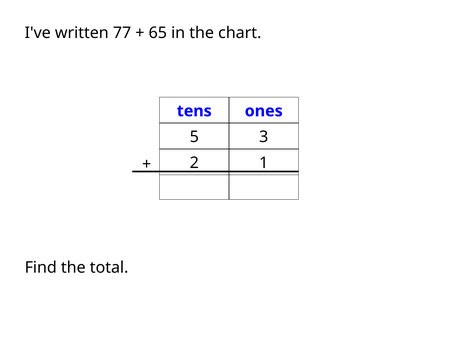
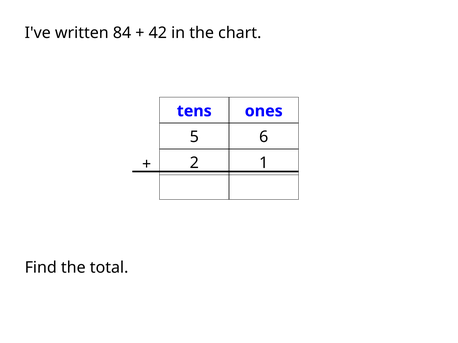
77: 77 -> 84 (122, 33)
65: 65 -> 42 (158, 33)
3: 3 -> 6 (264, 137)
